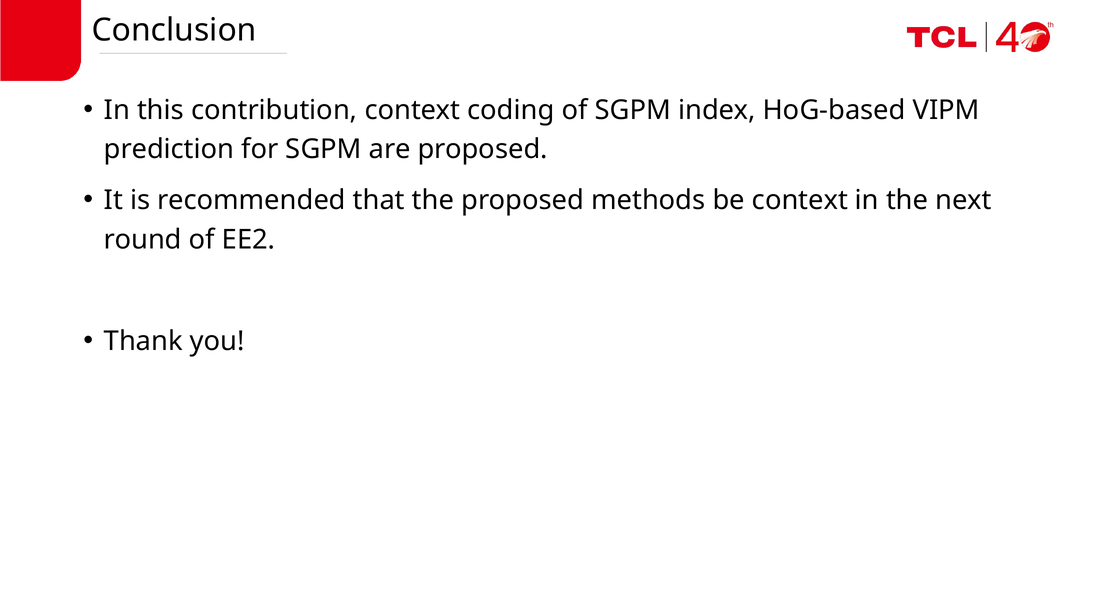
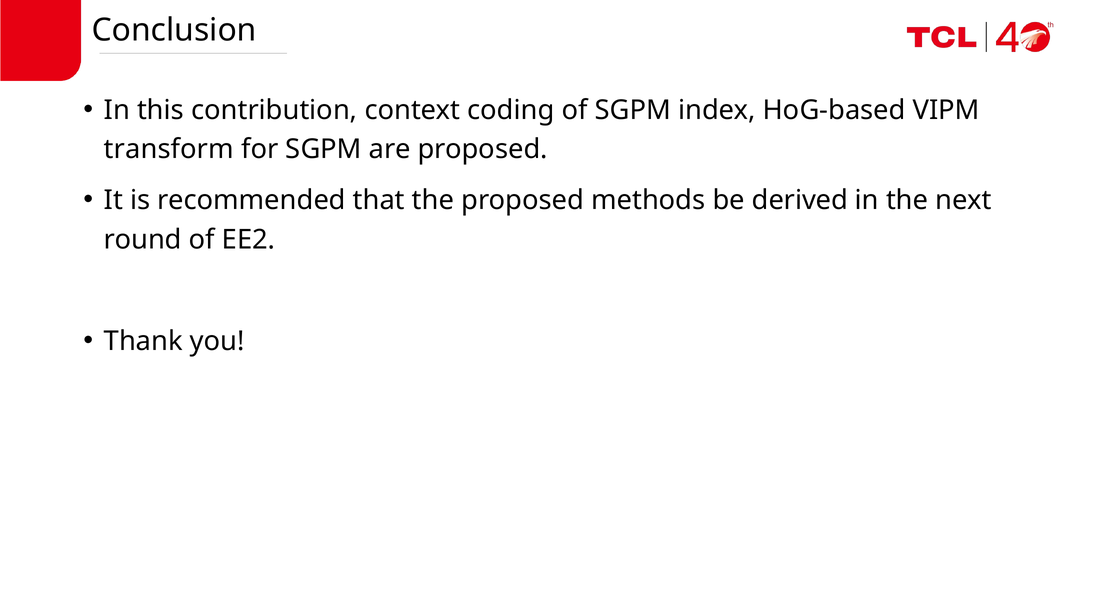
prediction: prediction -> transform (169, 149)
be context: context -> derived (800, 200)
